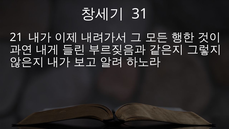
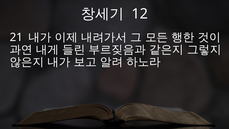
31: 31 -> 12 (140, 14)
